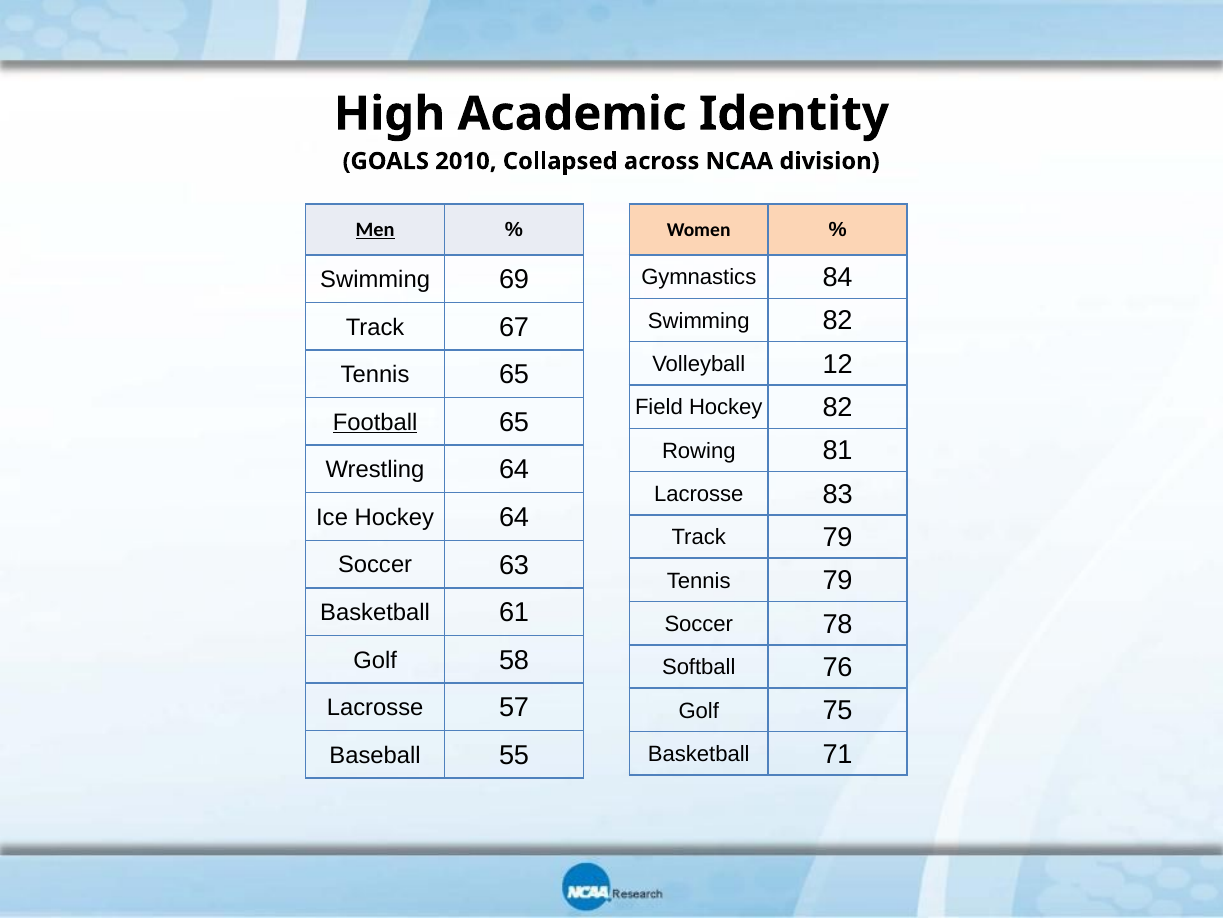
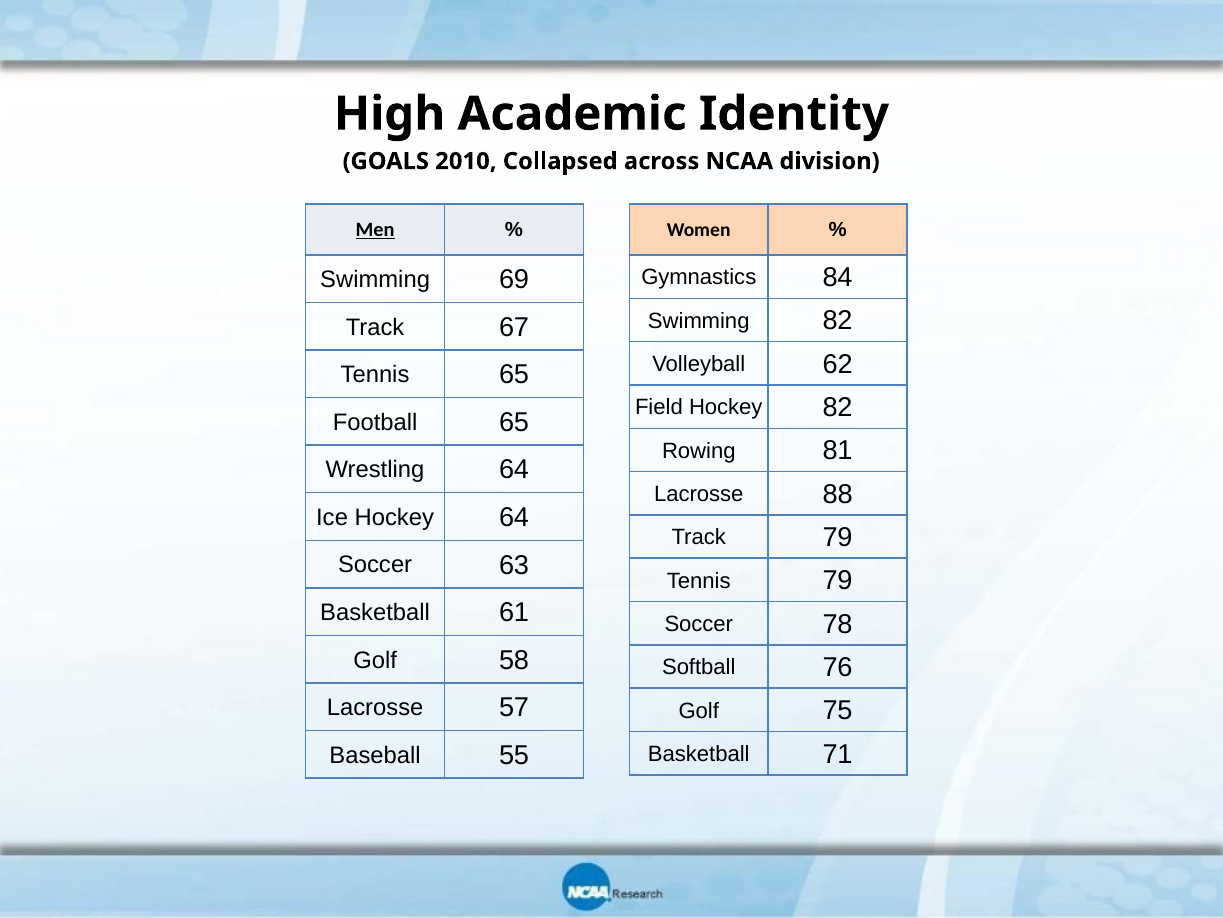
12: 12 -> 62 (838, 364)
Football underline: present -> none (375, 422)
83: 83 -> 88 (838, 494)
